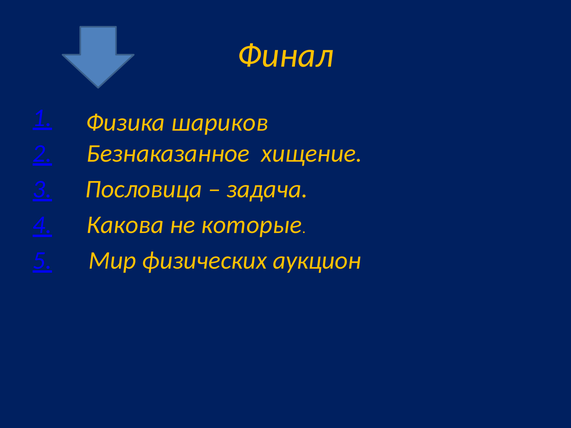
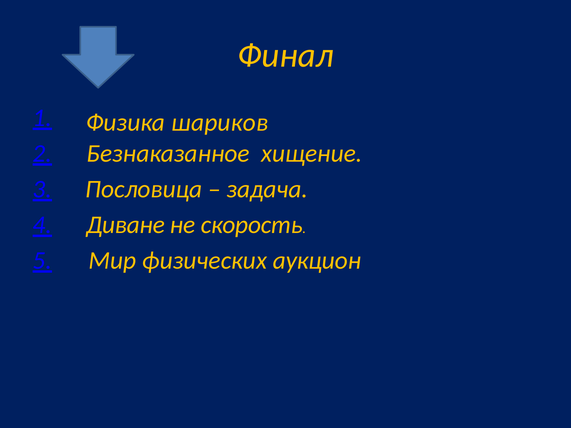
Какова: Какова -> Диване (125, 225)
которые: которые -> скорость (252, 225)
